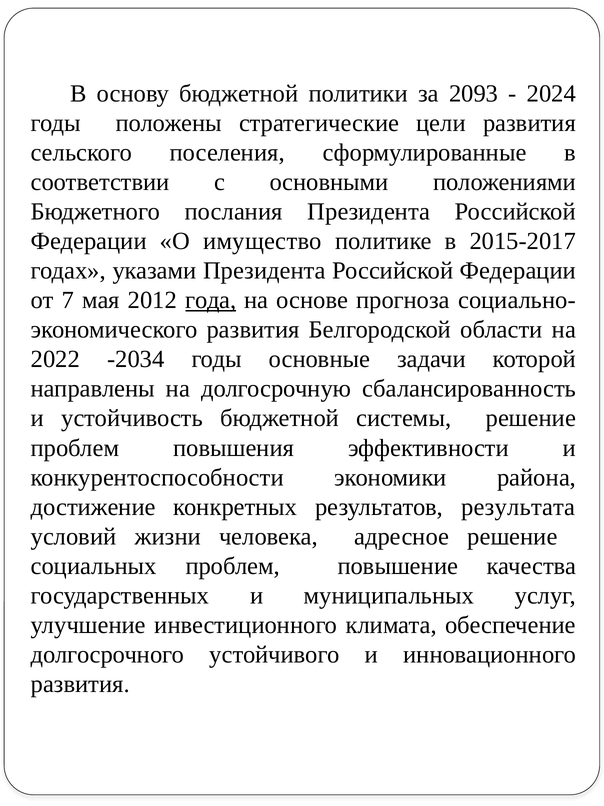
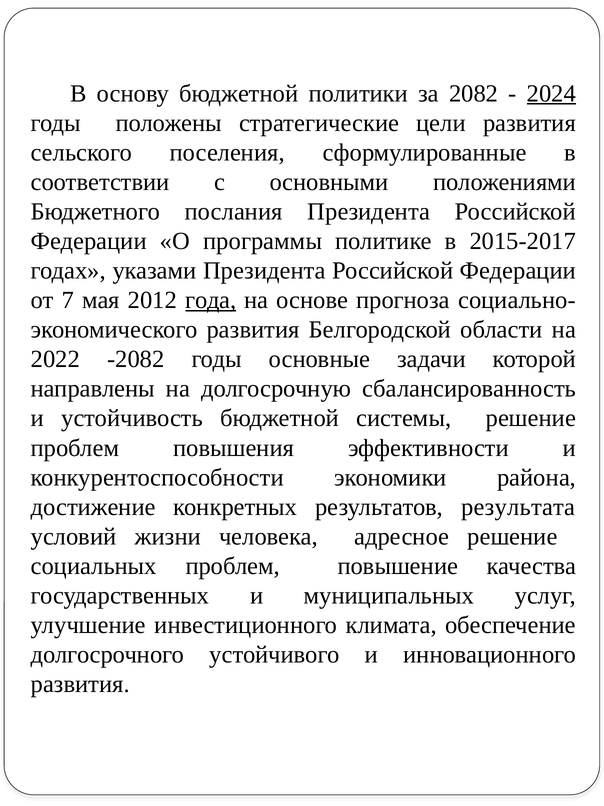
2093: 2093 -> 2082 (474, 93)
2024 underline: none -> present (551, 93)
имущество: имущество -> программы (263, 241)
-2034: -2034 -> -2082 (136, 359)
